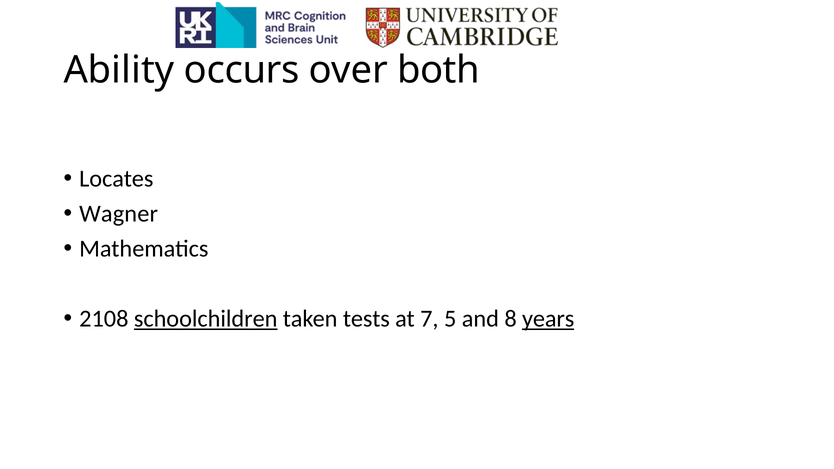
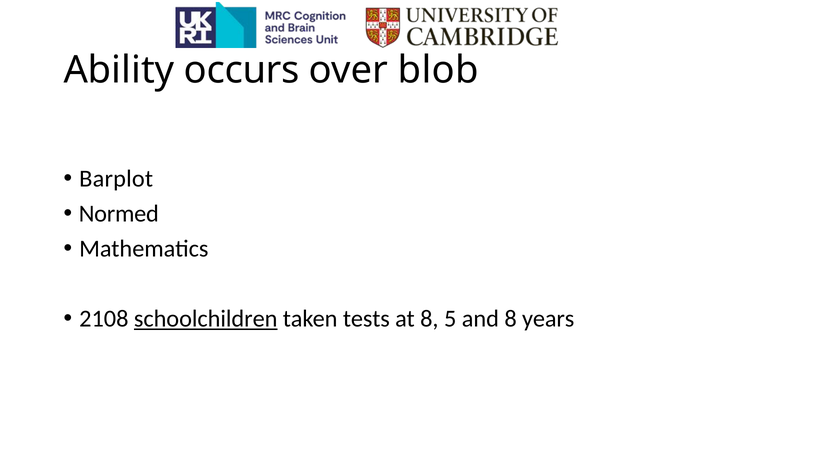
both: both -> blob (438, 70)
Locates: Locates -> Barplot (116, 179)
Wagner: Wagner -> Normed (119, 214)
at 7: 7 -> 8 (429, 319)
years underline: present -> none (548, 319)
